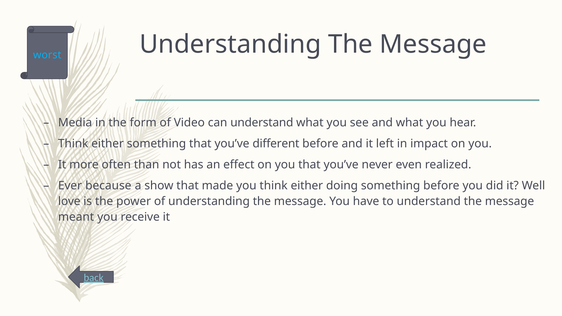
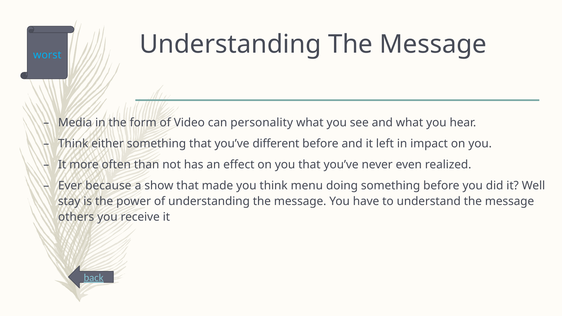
can understand: understand -> personality (262, 123)
you think either: either -> menu (307, 186)
love: love -> stay (69, 201)
meant: meant -> others (76, 217)
